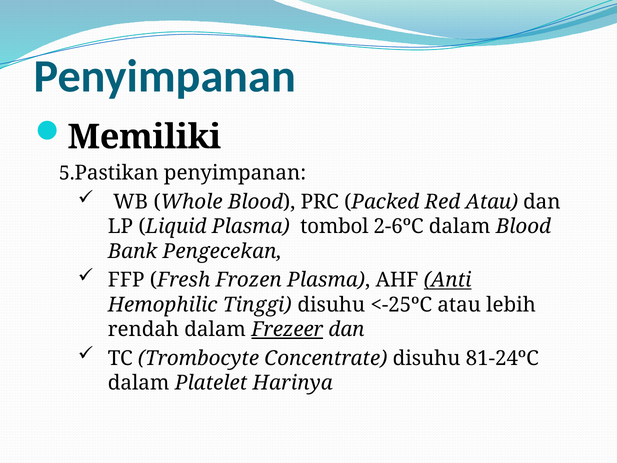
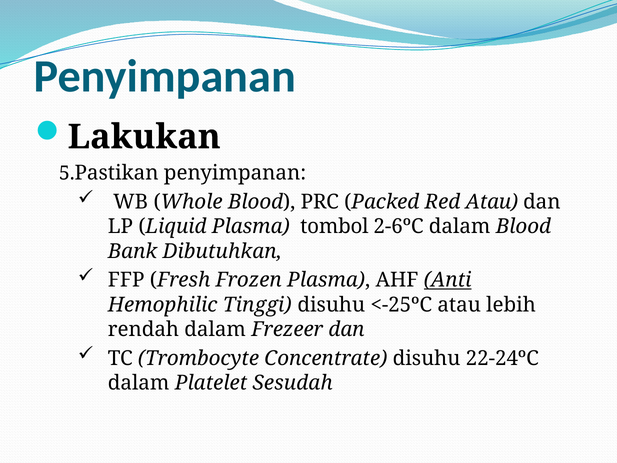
Memiliki: Memiliki -> Lakukan (144, 137)
Pengecekan: Pengecekan -> Dibutuhkan (222, 251)
Frezeer underline: present -> none (287, 329)
81-24ºC: 81-24ºC -> 22-24ºC (502, 358)
Harinya: Harinya -> Sesudah (293, 383)
